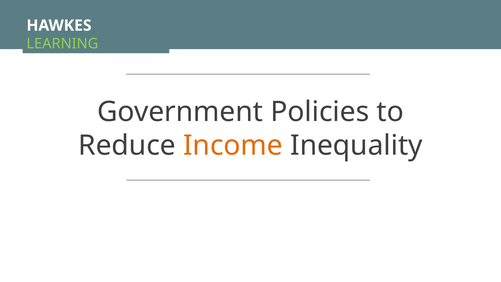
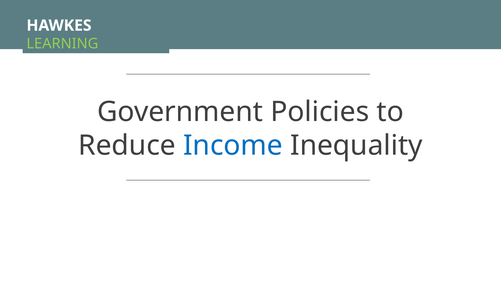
Income colour: orange -> blue (233, 146)
